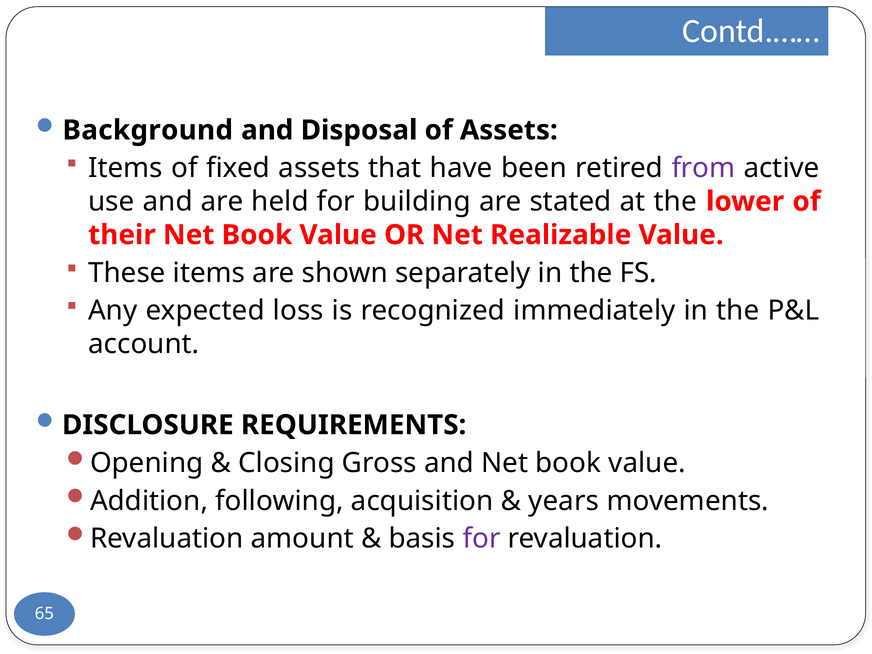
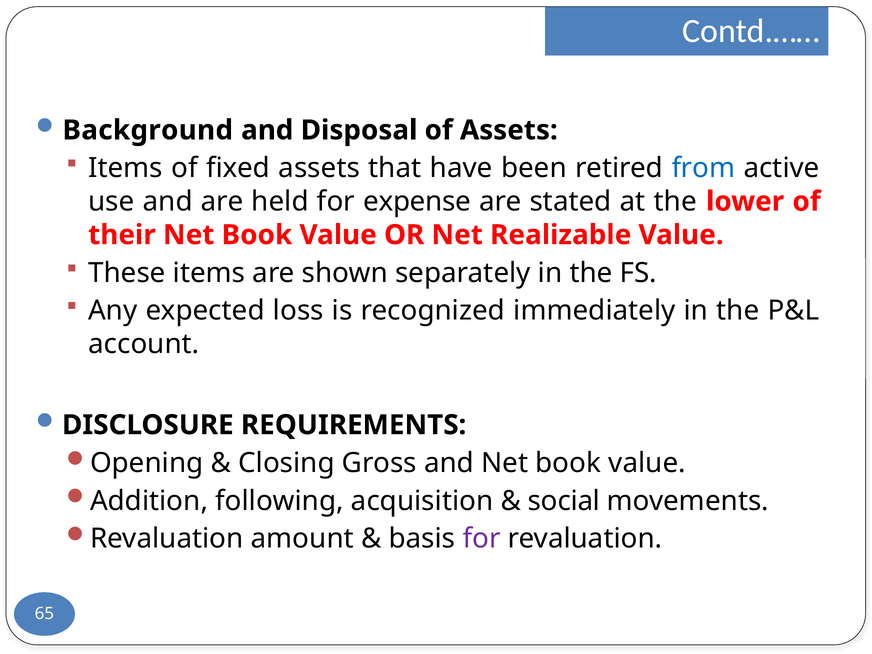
from colour: purple -> blue (703, 168)
building: building -> expense (417, 202)
years: years -> social (564, 501)
